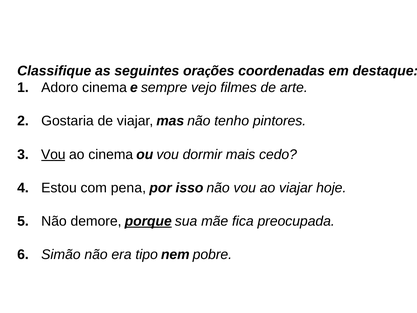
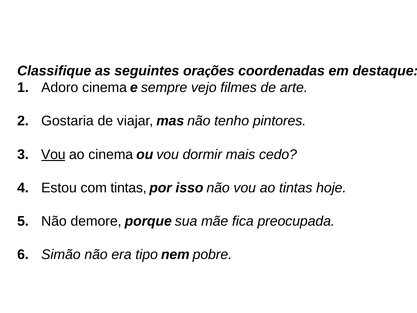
com pena: pena -> tintas (129, 188)
ao viajar: viajar -> tintas (296, 188)
porque underline: present -> none (148, 221)
